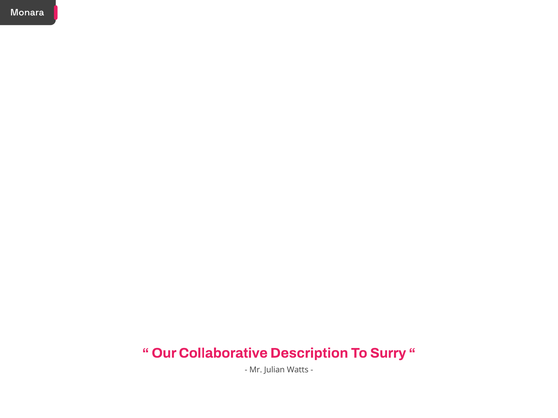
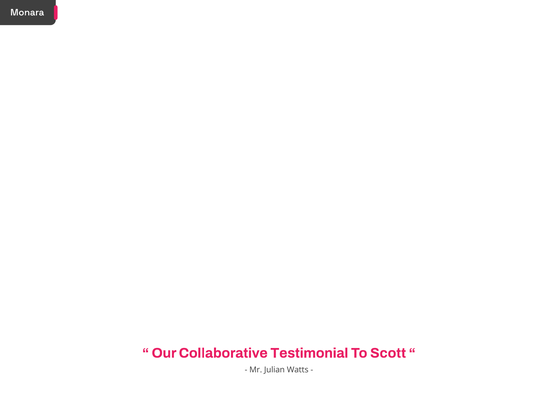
Description: Description -> Testimonial (309, 353)
Surry: Surry -> Scott (388, 353)
